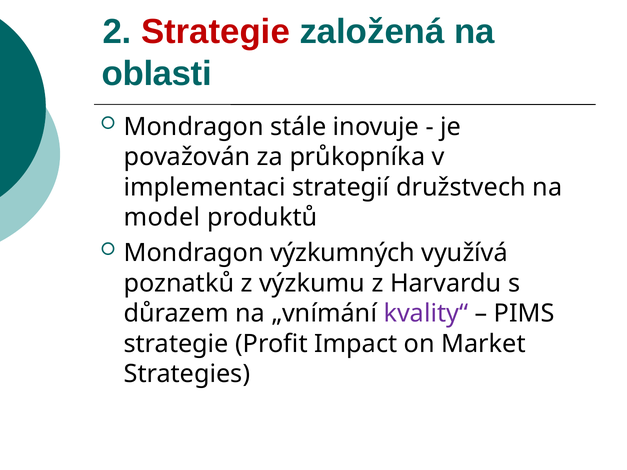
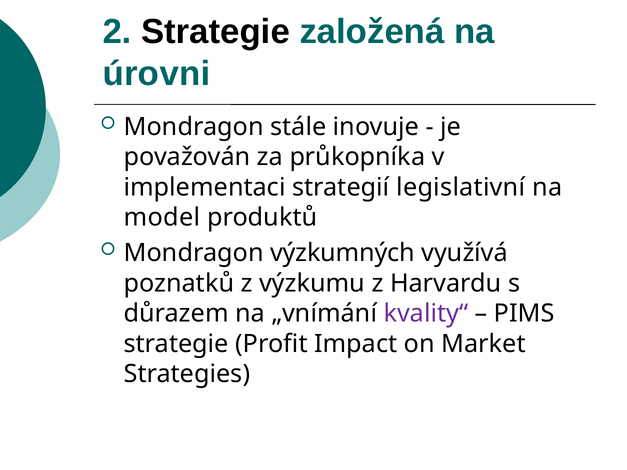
Strategie colour: red -> black (216, 32)
oblasti: oblasti -> úrovni (156, 74)
družstvech: družstvech -> legislativní (461, 187)
